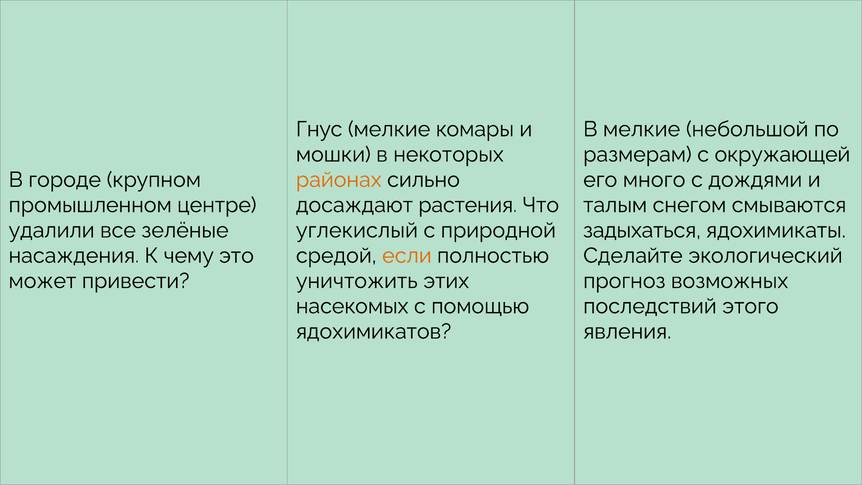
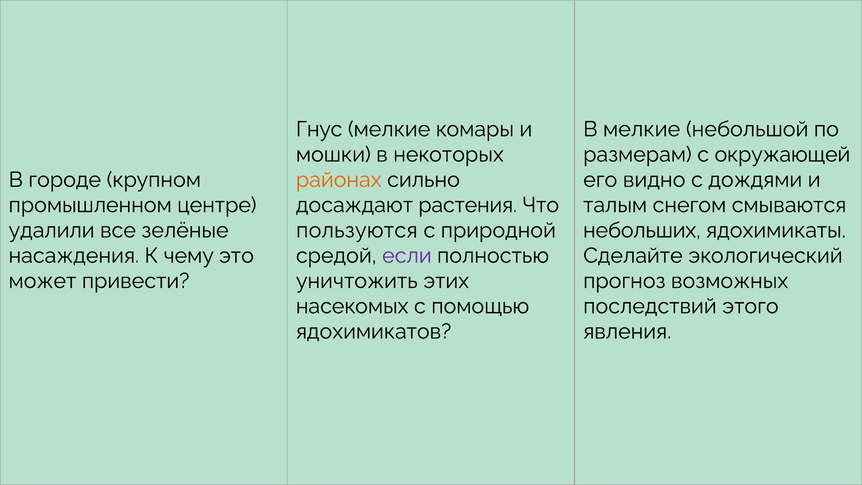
много: много -> видно (654, 180)
углекислый: углекислый -> пользуются (357, 230)
задыхаться: задыхаться -> небольших (642, 230)
если colour: orange -> purple (407, 256)
